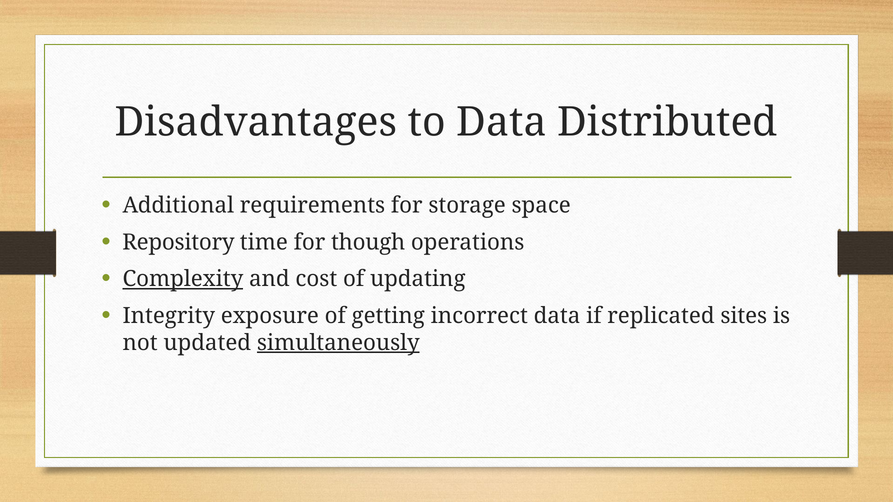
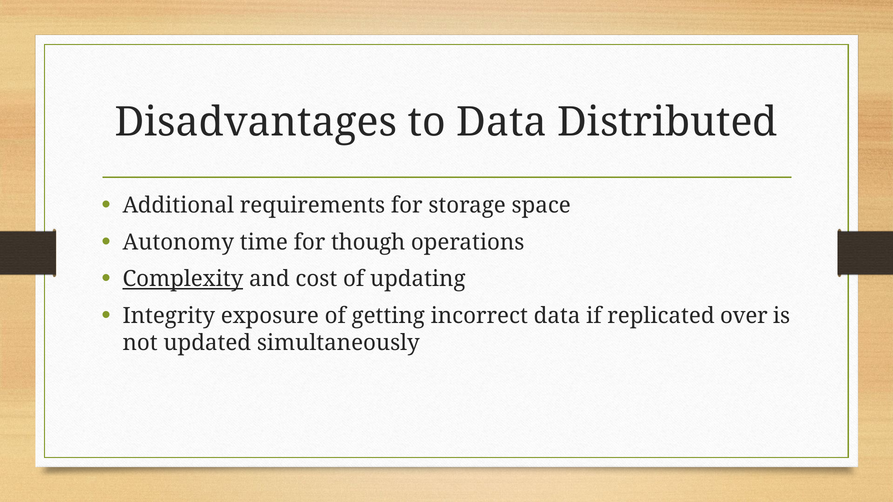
Repository: Repository -> Autonomy (178, 242)
sites: sites -> over (744, 316)
simultaneously underline: present -> none (338, 343)
